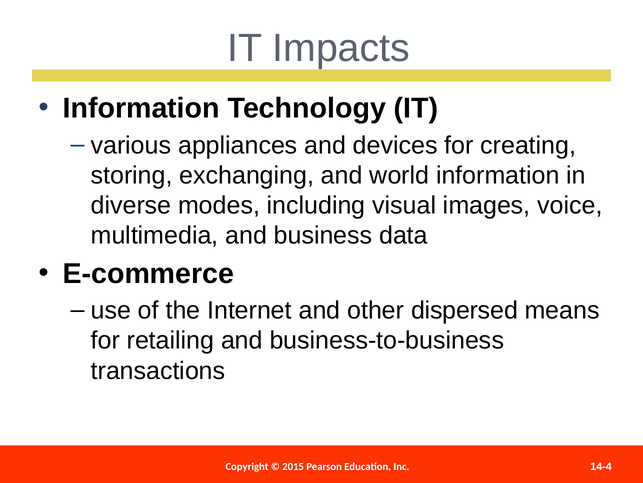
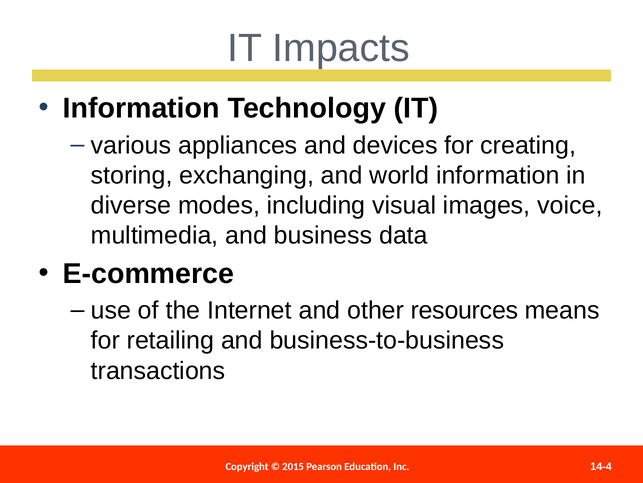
dispersed: dispersed -> resources (465, 310)
